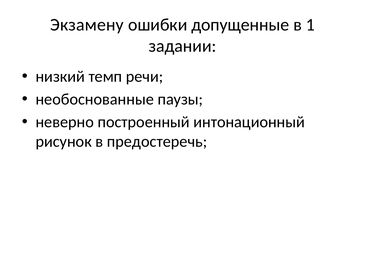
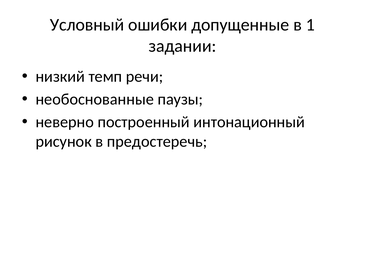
Экзамену: Экзамену -> Условный (87, 25)
